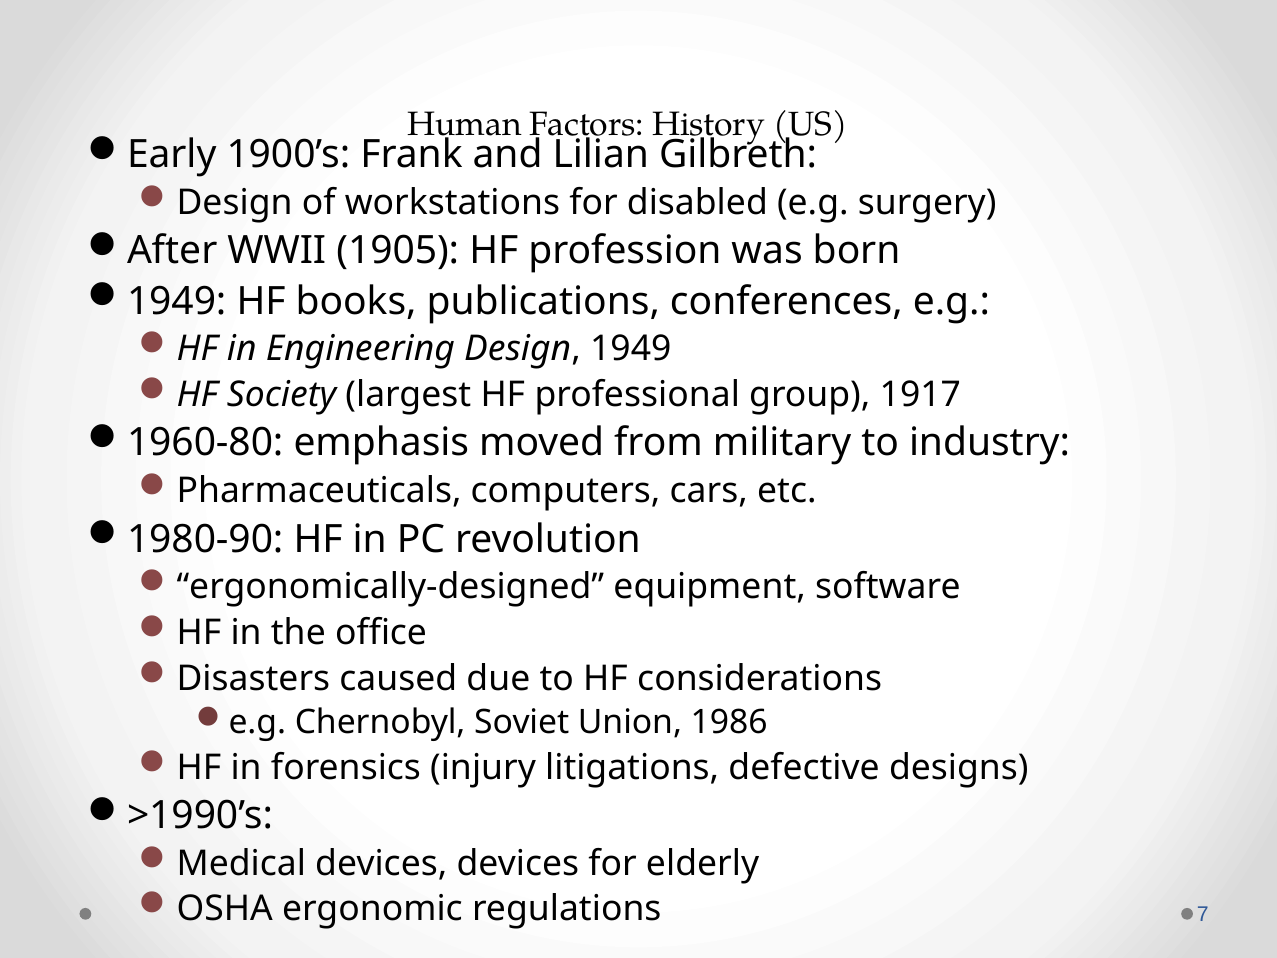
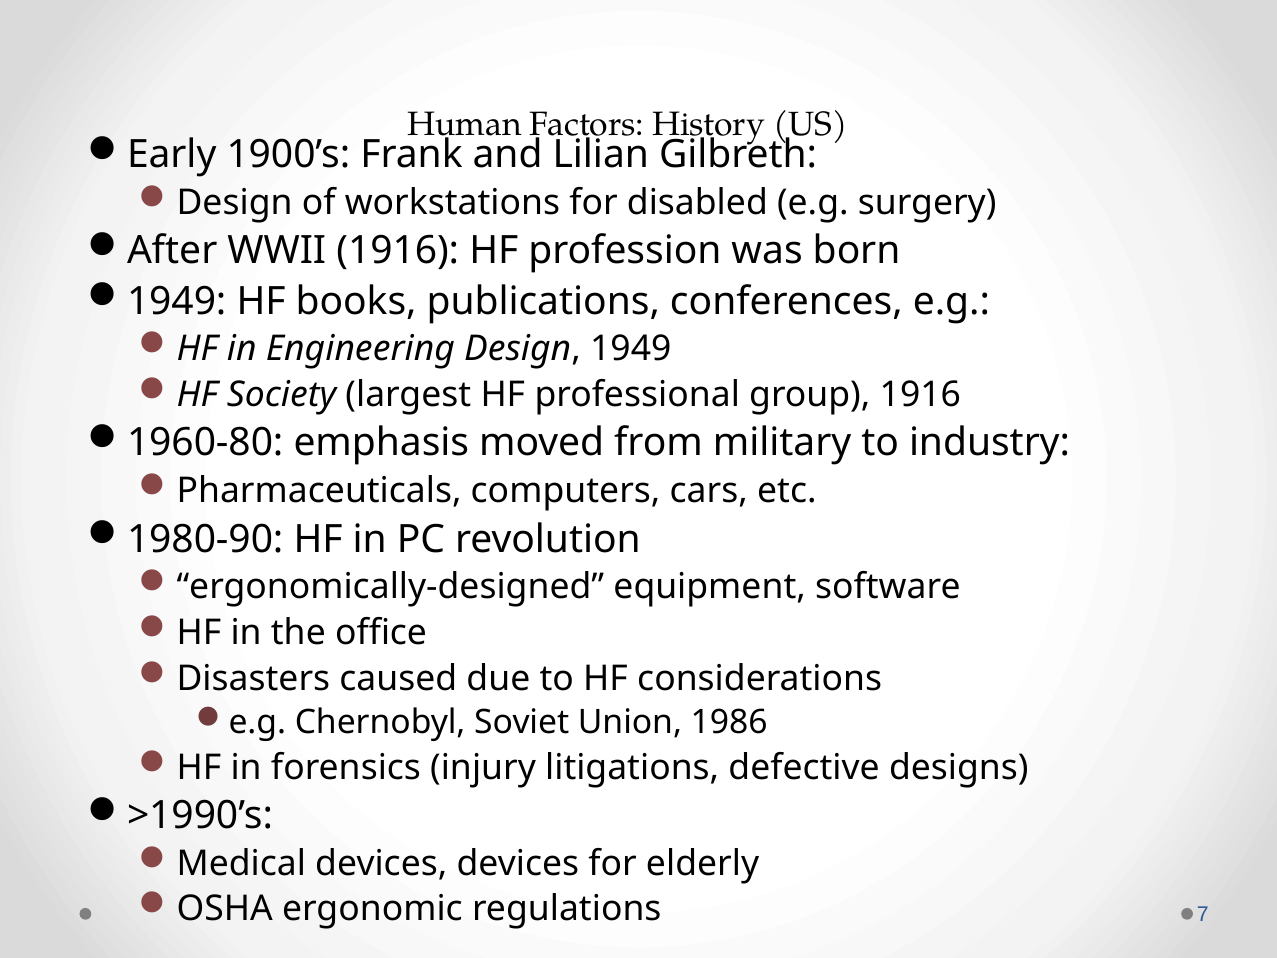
WWII 1905: 1905 -> 1916 (398, 251)
group 1917: 1917 -> 1916 (920, 395)
